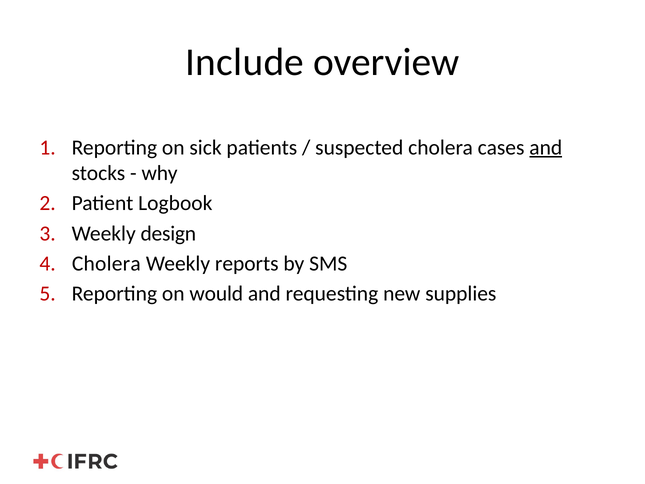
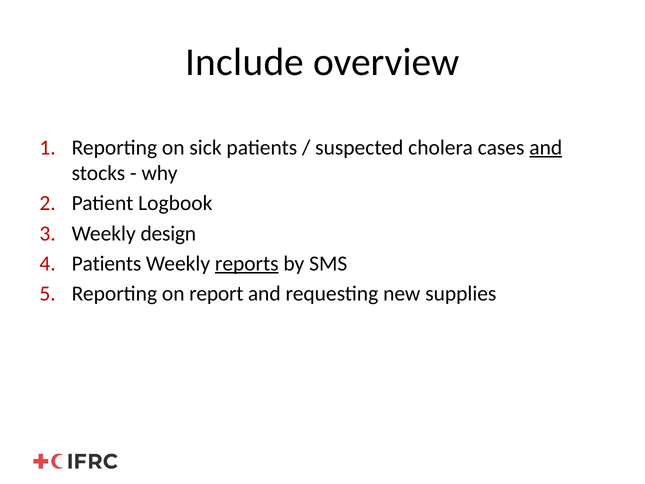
Cholera: Cholera -> Patients (107, 263)
reports underline: none -> present (247, 263)
would: would -> report (216, 294)
